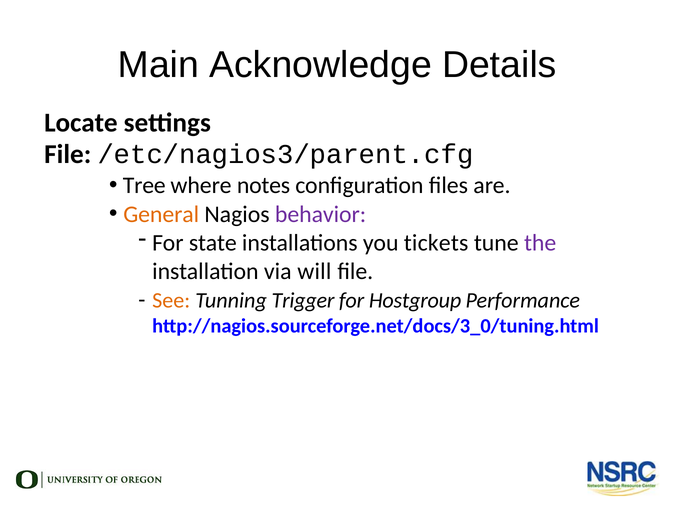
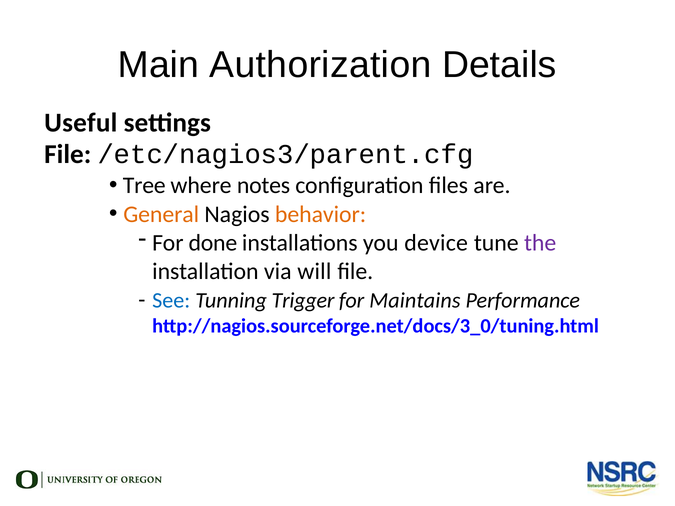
Acknowledge: Acknowledge -> Authorization (320, 65)
Locate: Locate -> Useful (81, 123)
behavior colour: purple -> orange (321, 214)
state: state -> done (213, 243)
tickets: tickets -> device (436, 243)
See colour: orange -> blue (171, 301)
Hostgroup: Hostgroup -> Maintains (415, 301)
